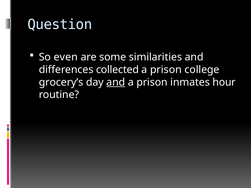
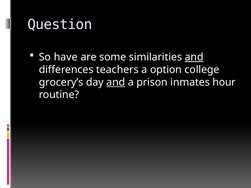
even: even -> have (66, 57)
and underline: none -> present (194, 57)
collected: collected -> teachers (117, 70)
prison: prison -> option (166, 70)
